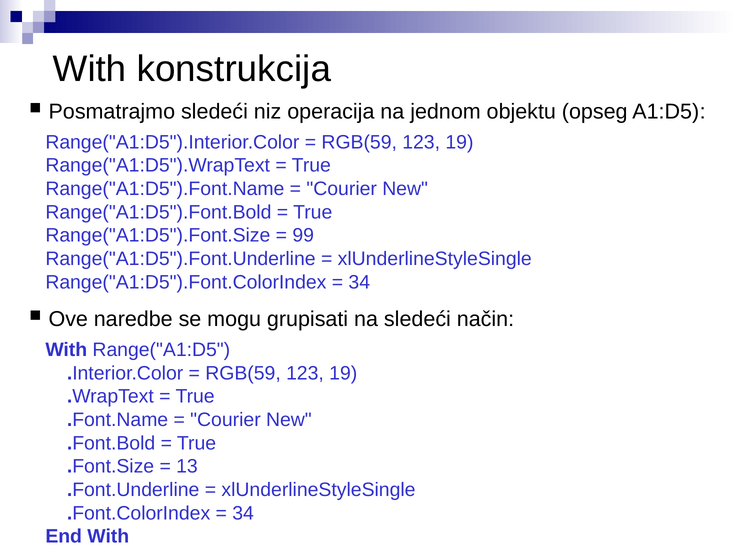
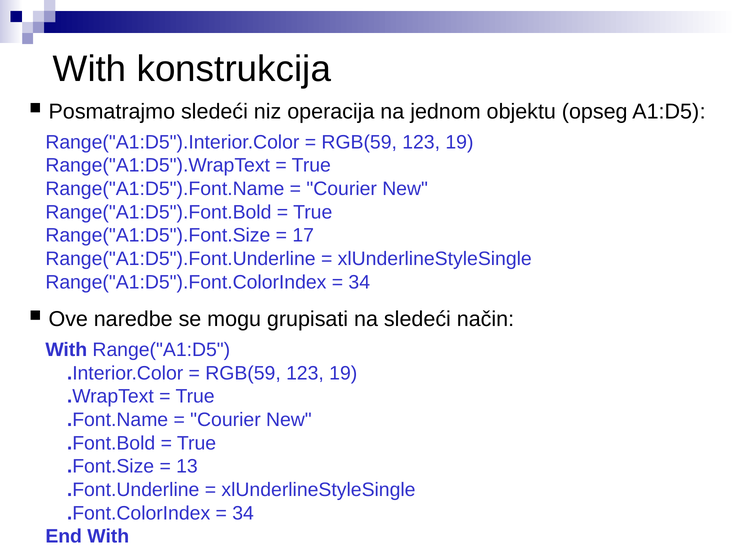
99: 99 -> 17 (303, 235)
